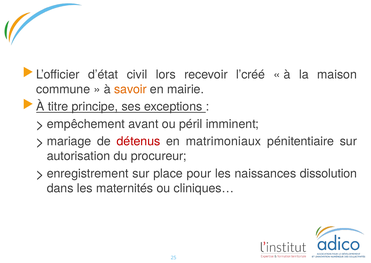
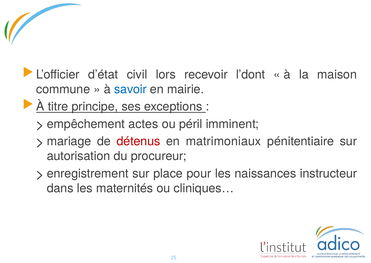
l’créé: l’créé -> l’dont (251, 74)
savoir colour: orange -> blue (130, 89)
avant: avant -> actes (143, 124)
dissolution: dissolution -> instructeur (328, 173)
